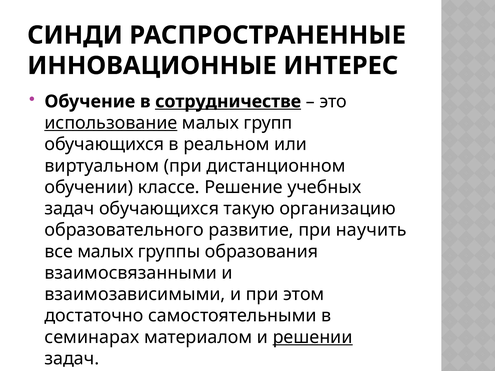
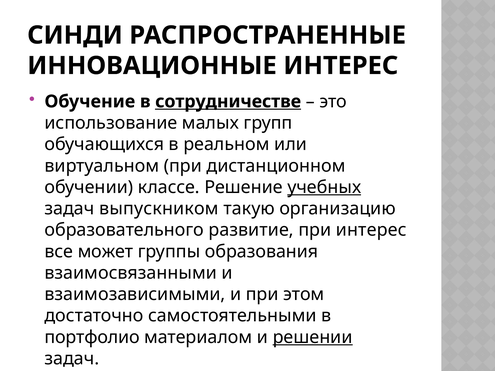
использование underline: present -> none (111, 123)
учебных underline: none -> present (324, 187)
задач обучающихся: обучающихся -> выпускником (159, 209)
при научить: научить -> интерес (371, 230)
все малых: малых -> может (105, 252)
семинарах: семинарах -> портфолио (92, 337)
